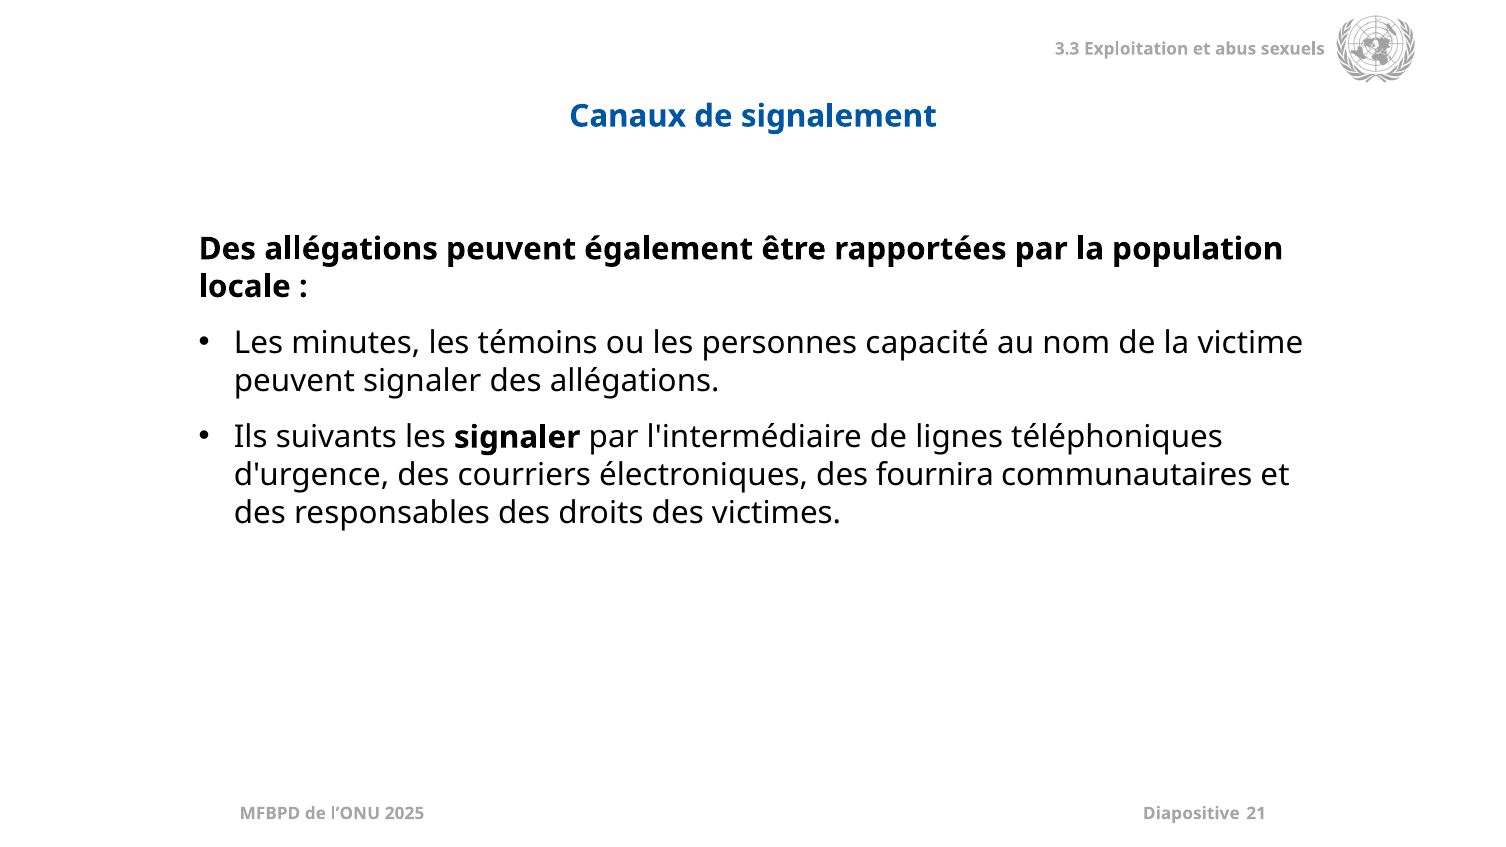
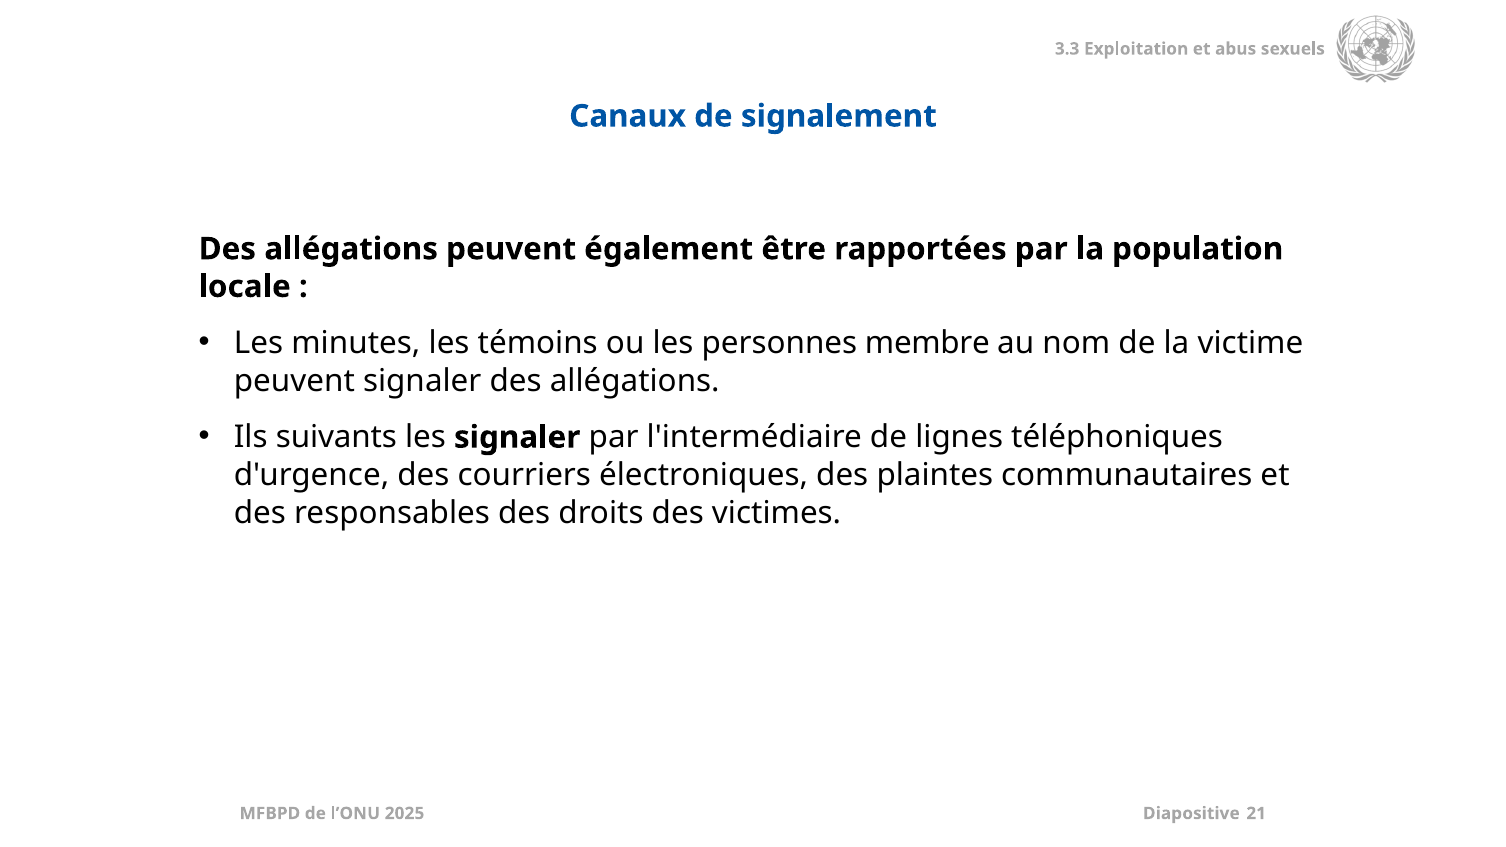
capacité: capacité -> membre (927, 343)
fournira: fournira -> plaintes (935, 475)
